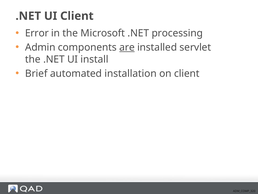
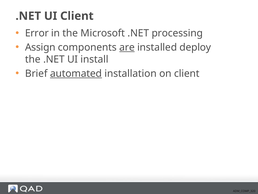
Admin: Admin -> Assign (40, 47)
servlet: servlet -> deploy (195, 47)
automated underline: none -> present (76, 73)
